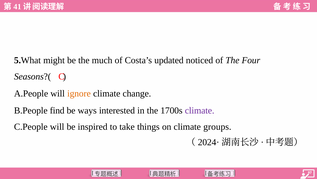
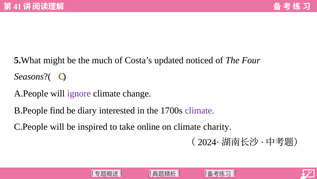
ignore colour: orange -> purple (79, 93)
ways: ways -> diary (87, 110)
things: things -> online (148, 126)
groups: groups -> charity (217, 126)
